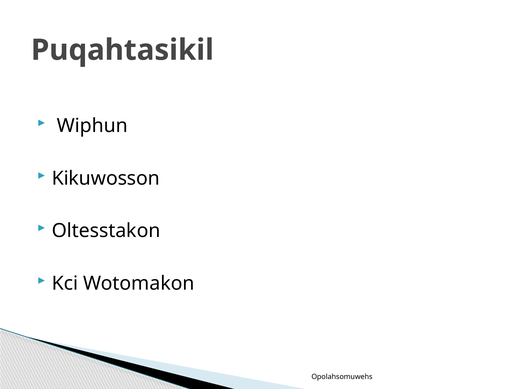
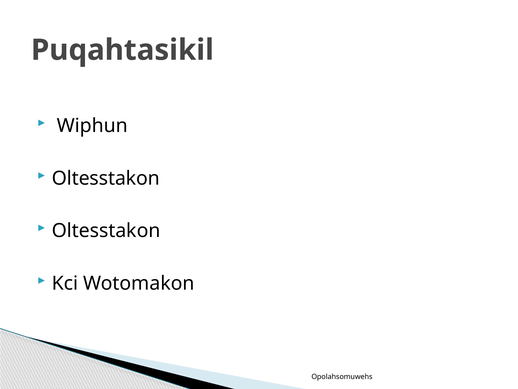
Kikuwosson: Kikuwosson -> Oltesstakon (106, 178)
